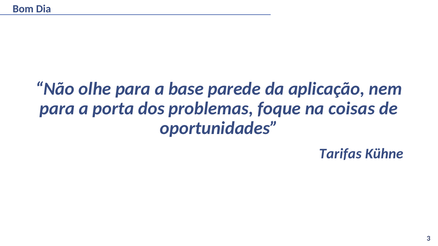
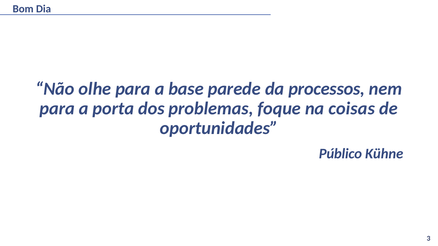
aplicação: aplicação -> processos (327, 89)
Tarifas: Tarifas -> Público (340, 154)
